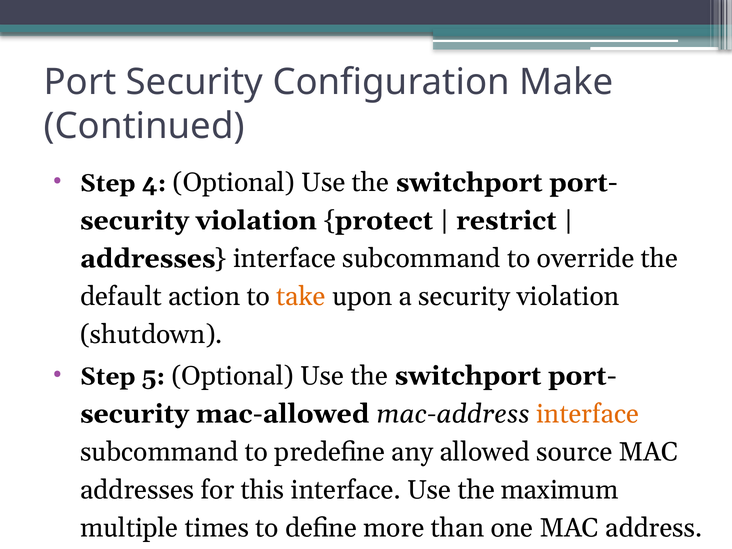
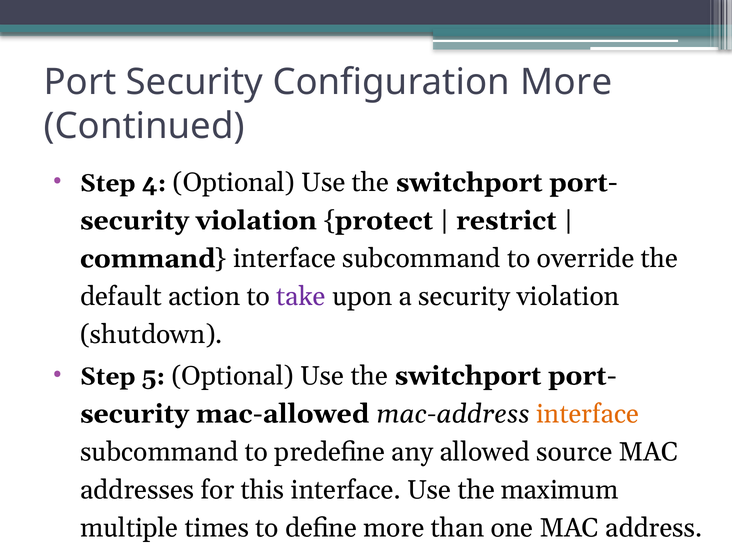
Configuration Make: Make -> More (566, 82)
addresses: addresses -> command (148, 259)
take colour: orange -> purple (301, 297)
